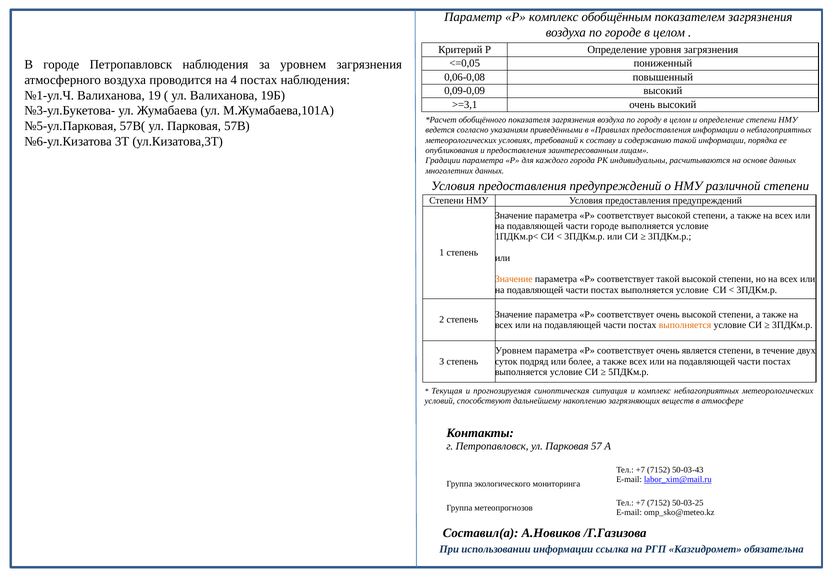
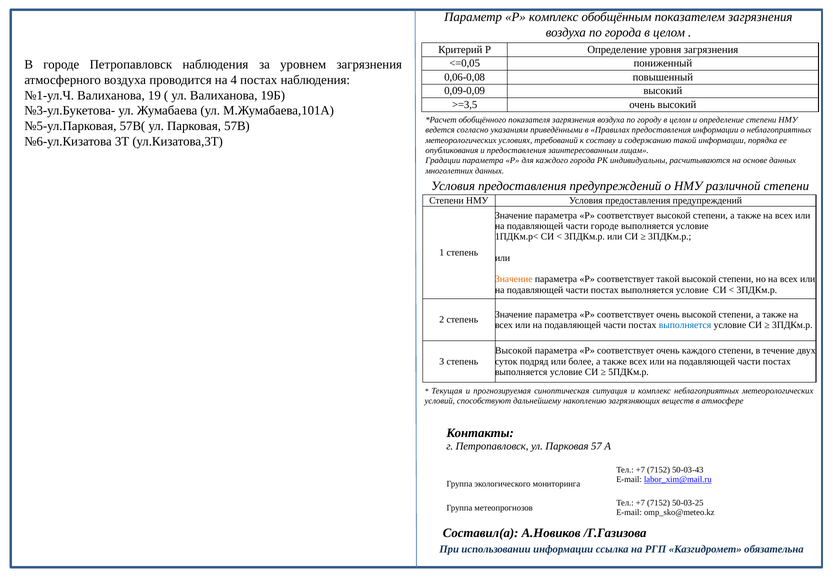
по городе: городе -> города (623, 32)
>=3,1: >=3,1 -> >=3,5 (465, 105)
выполняется colour: orange -> blue (685, 325)
Уровнем: Уровнем -> Высокой (514, 351)
очень является: является -> каждого (699, 351)
